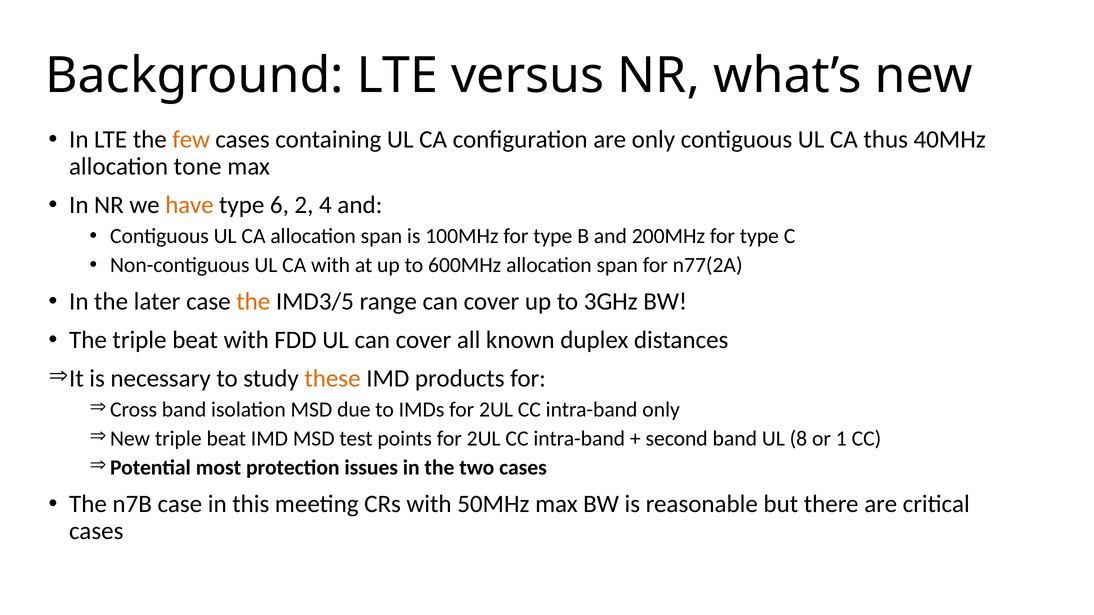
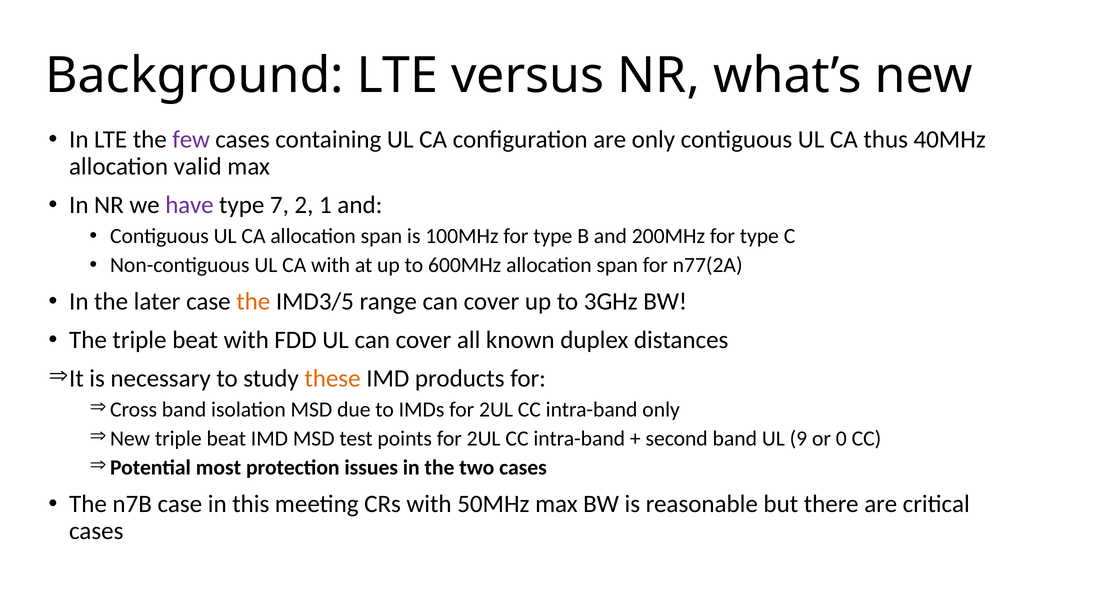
few colour: orange -> purple (191, 140)
tone: tone -> valid (198, 167)
have colour: orange -> purple (189, 205)
6: 6 -> 7 (279, 205)
4: 4 -> 1 (325, 205)
8: 8 -> 9 (798, 439)
1: 1 -> 0 (841, 439)
